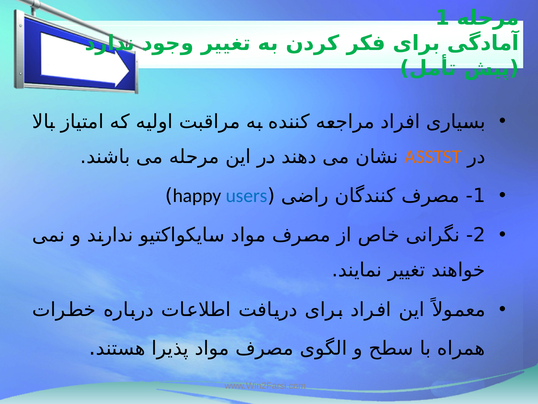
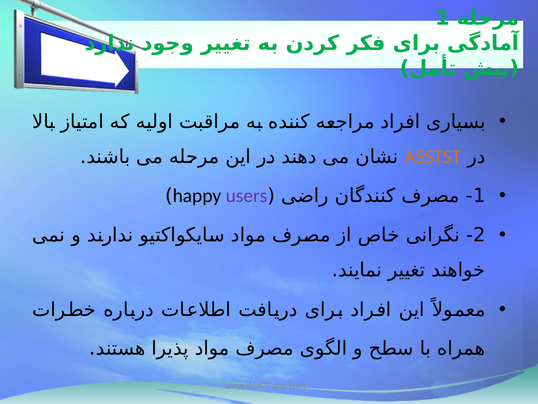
users colour: blue -> purple (247, 196)
